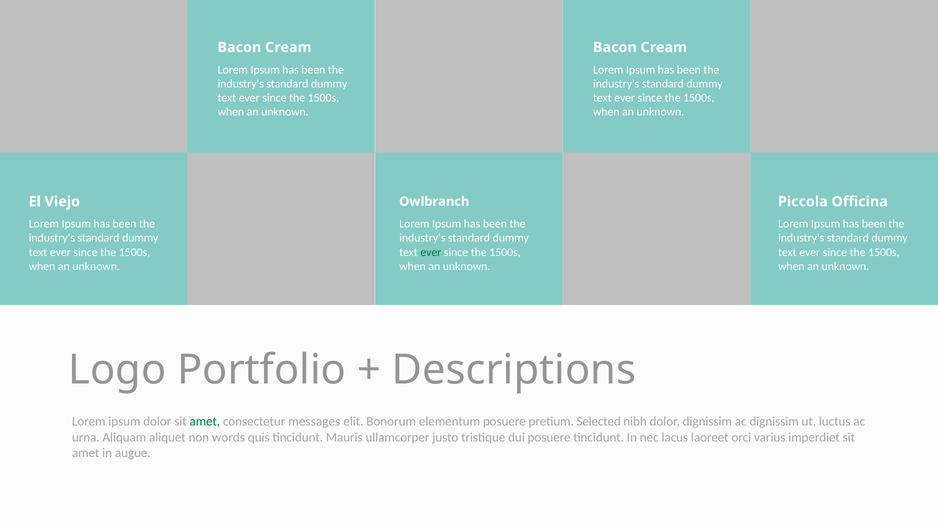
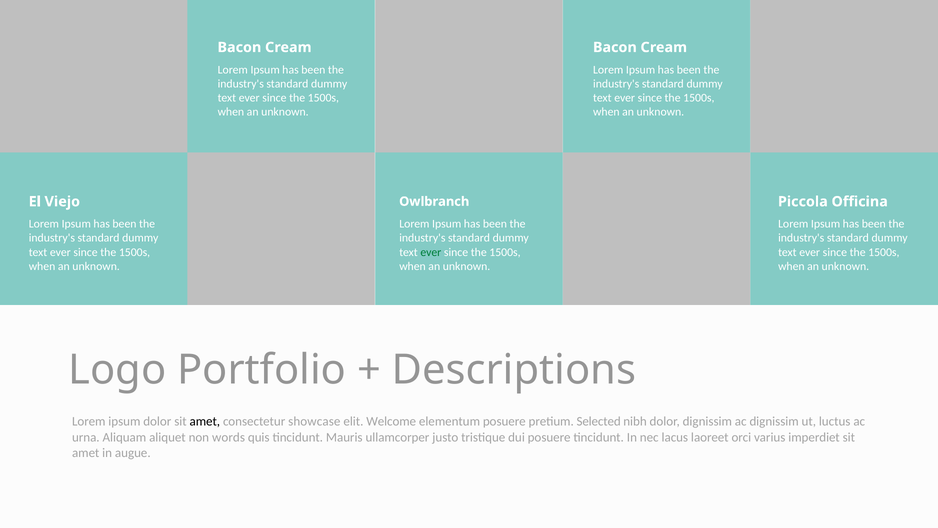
amet colour: green -> black (205, 421)
messages: messages -> showcase (314, 421)
Bonorum: Bonorum -> Welcome (391, 421)
